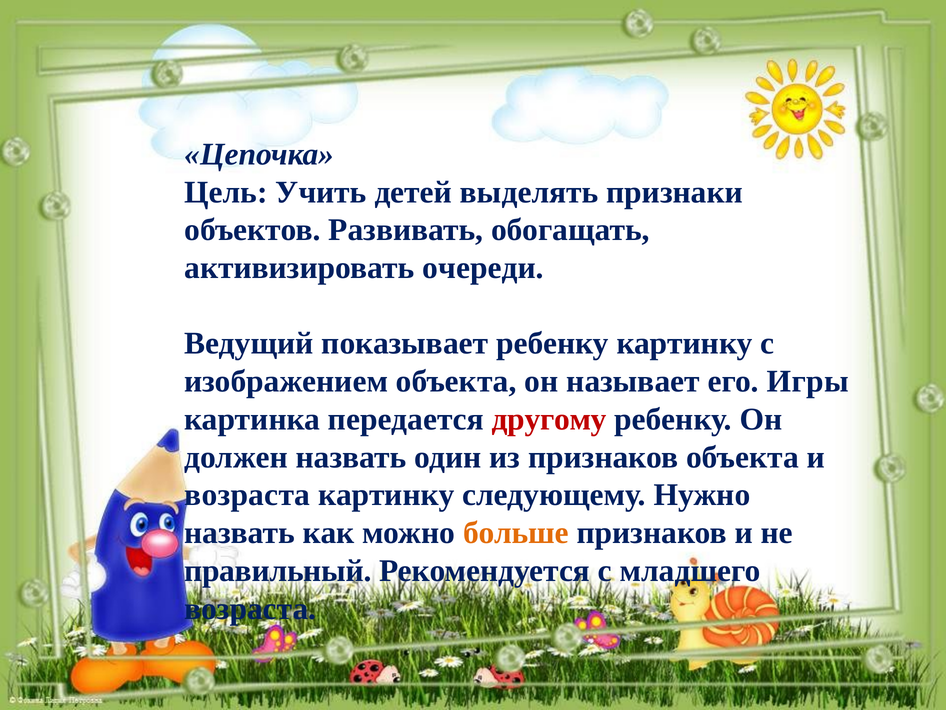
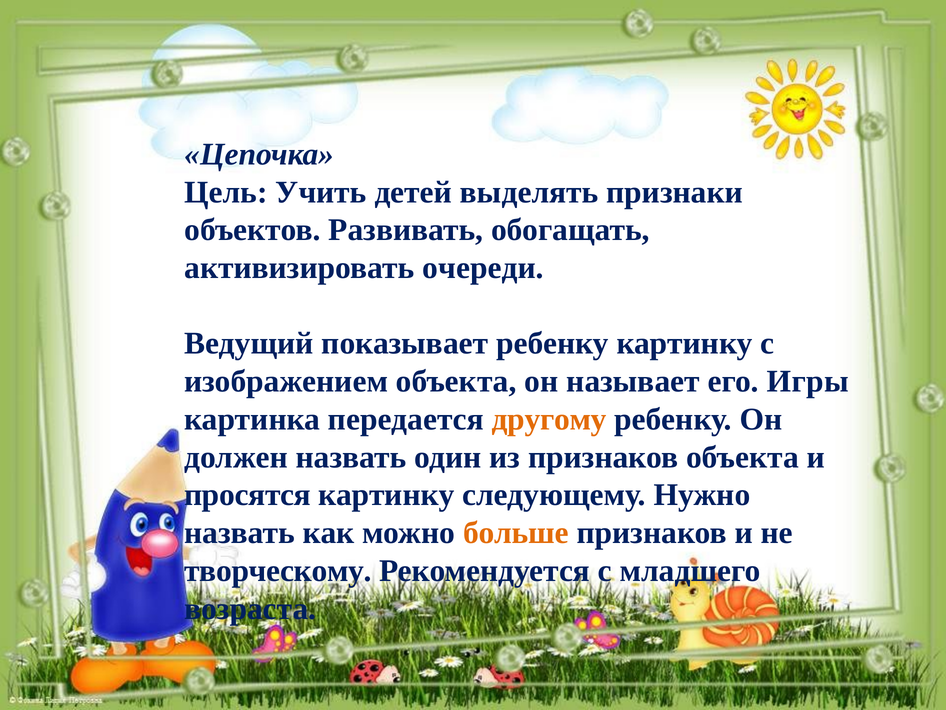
другому colour: red -> orange (549, 419)
возраста: возраста -> просятся (248, 495)
правильный: правильный -> творческому (278, 570)
